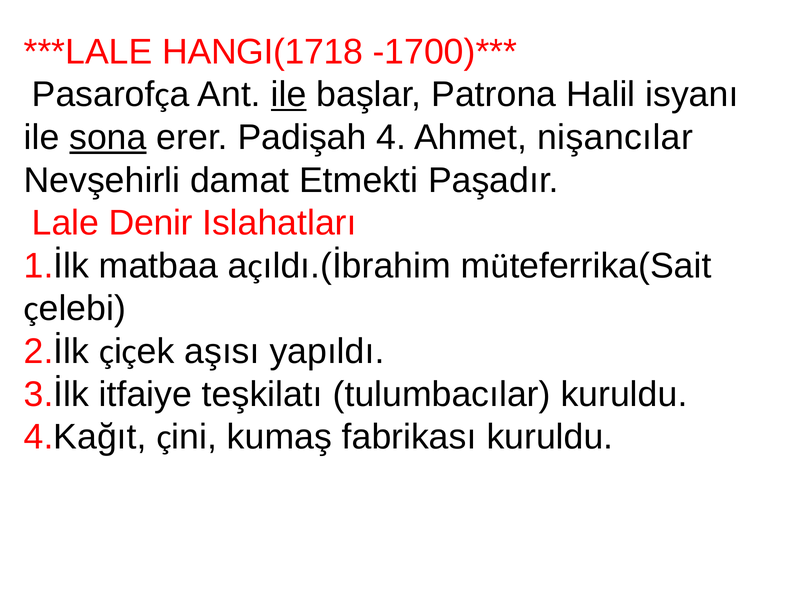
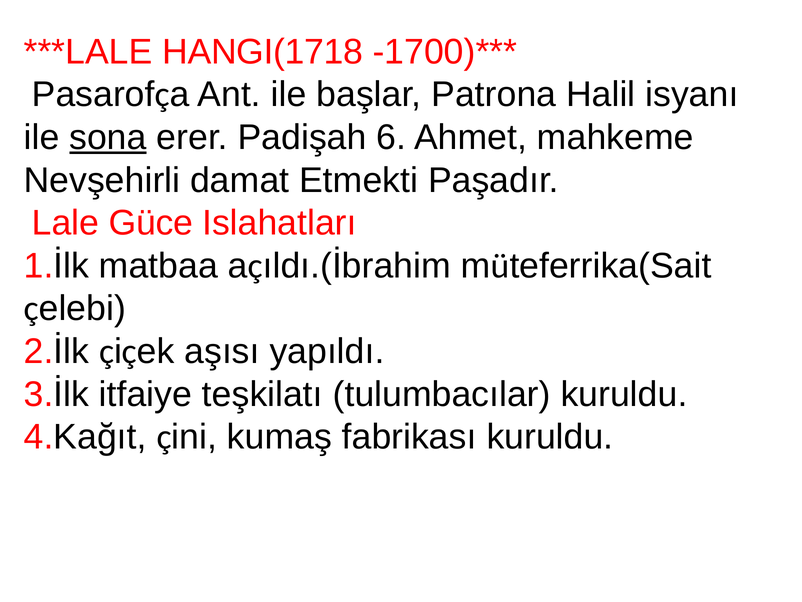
ile underline: present -> none (289, 95)
4: 4 -> 6 (391, 137)
nişancılar: nişancılar -> mahkeme (615, 137)
Denir: Denir -> Güce (151, 223)
